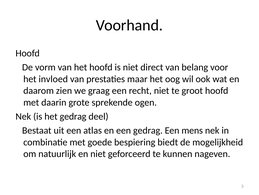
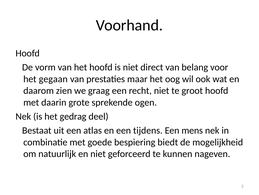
invloed: invloed -> gegaan (53, 79)
een gedrag: gedrag -> tijdens (148, 130)
